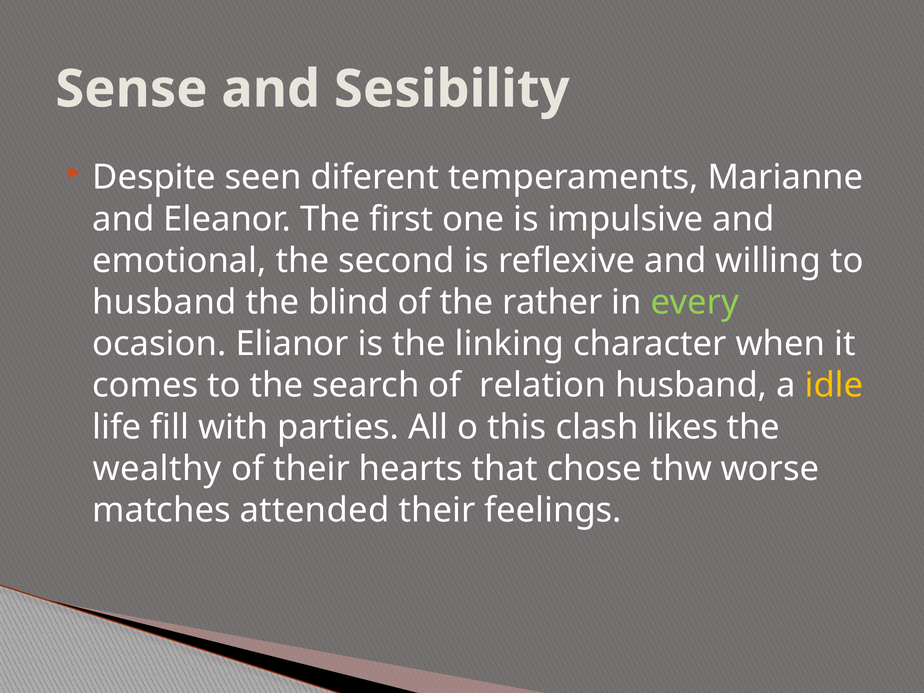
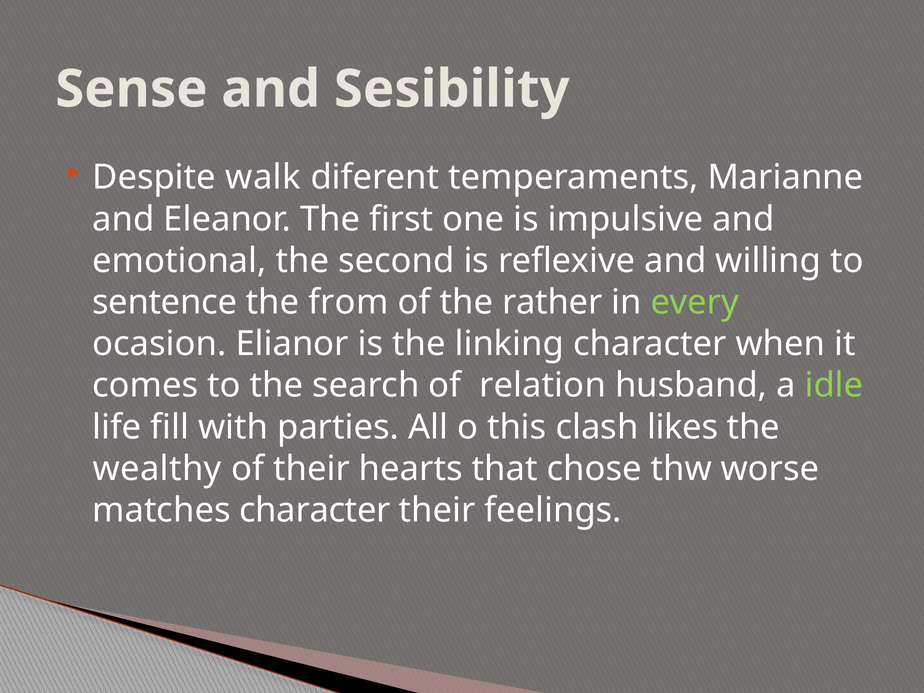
seen: seen -> walk (263, 177)
husband: husband -> sentence (165, 302)
blind: blind -> from (348, 302)
idle colour: yellow -> light green (834, 386)
matches attended: attended -> character (315, 510)
